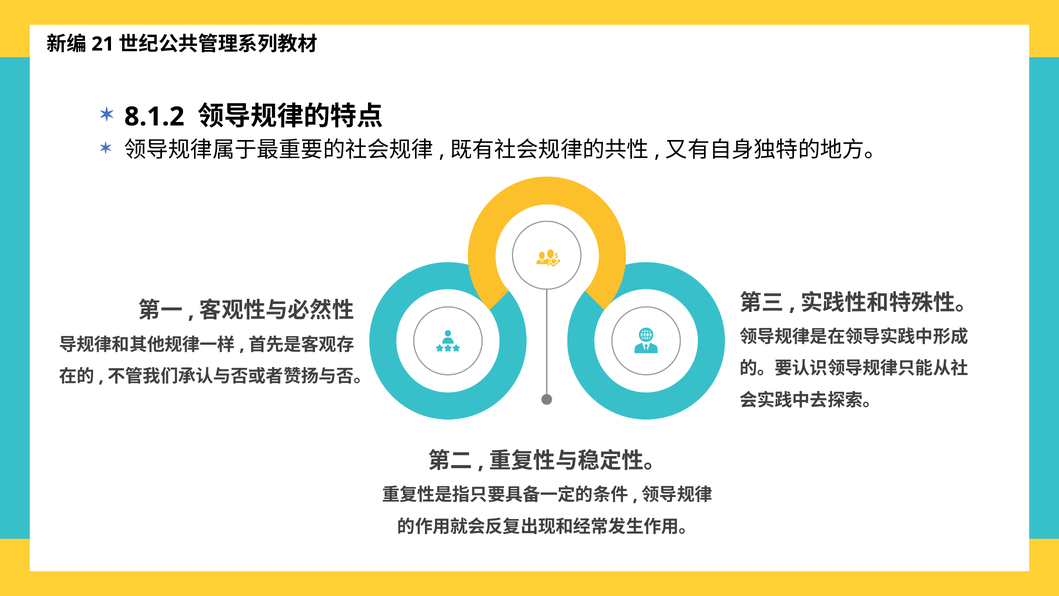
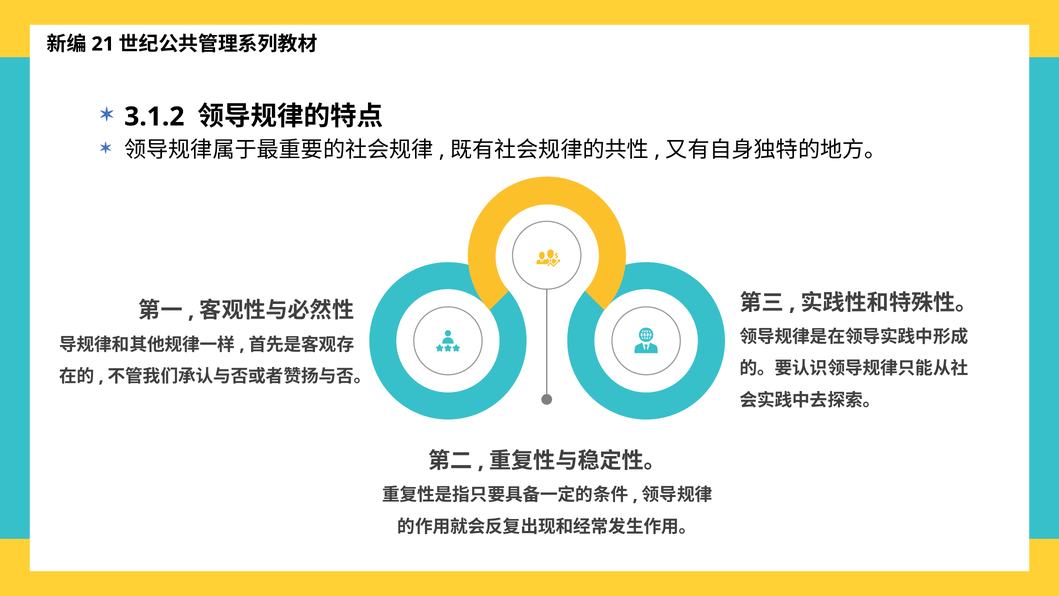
8.1.2: 8.1.2 -> 3.1.2 (154, 117)
